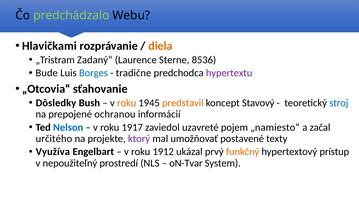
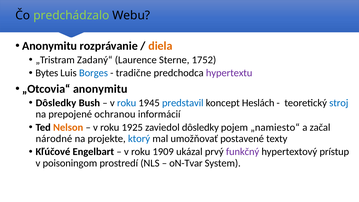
Hlavičkami: Hlavičkami -> Anonymitu (50, 46)
8536: 8536 -> 1752 (204, 60)
Bude: Bude -> Bytes (47, 73)
„Otcovia“ sťahovanie: sťahovanie -> anonymitu (100, 89)
roku colour: orange -> blue (127, 103)
predstavil colour: orange -> blue (183, 103)
Stavový: Stavový -> Heslách (258, 103)
Nelson colour: blue -> orange (68, 127)
1917: 1917 -> 1925 (132, 127)
zaviedol uzavreté: uzavreté -> dôsledky (200, 127)
určitého: určitého -> národné (54, 139)
ktorý colour: purple -> blue (139, 139)
Využíva: Využíva -> Kľúčové (53, 152)
1912: 1912 -> 1909 (163, 152)
funkčný colour: orange -> purple (243, 152)
nepoužiteľný: nepoužiteľný -> poisoningom (70, 163)
